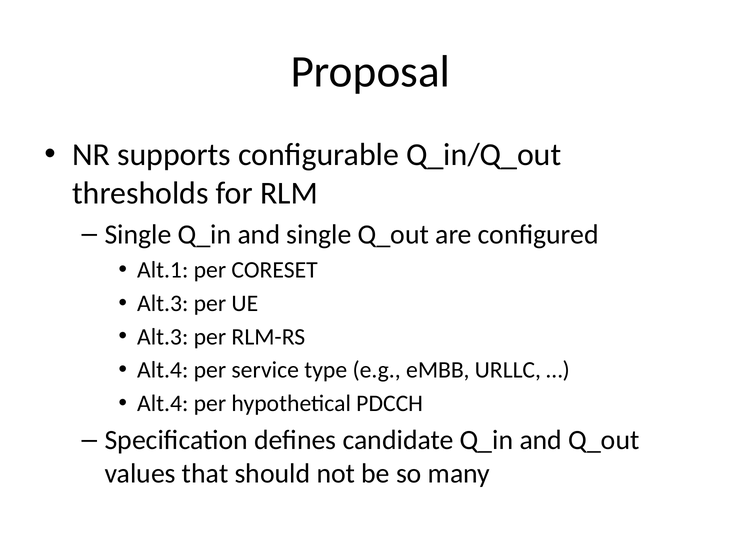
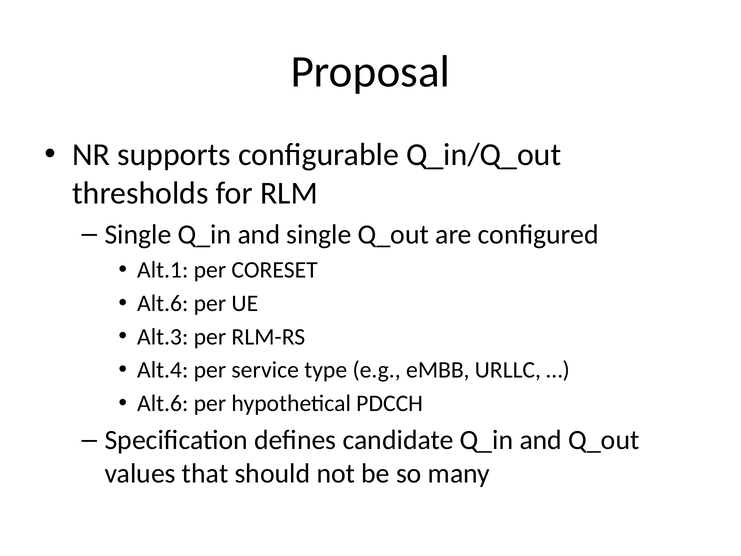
Alt.3: Alt.3 -> Alt.6 (163, 303)
Alt.4: Alt.4 -> Alt.6 (163, 403)
